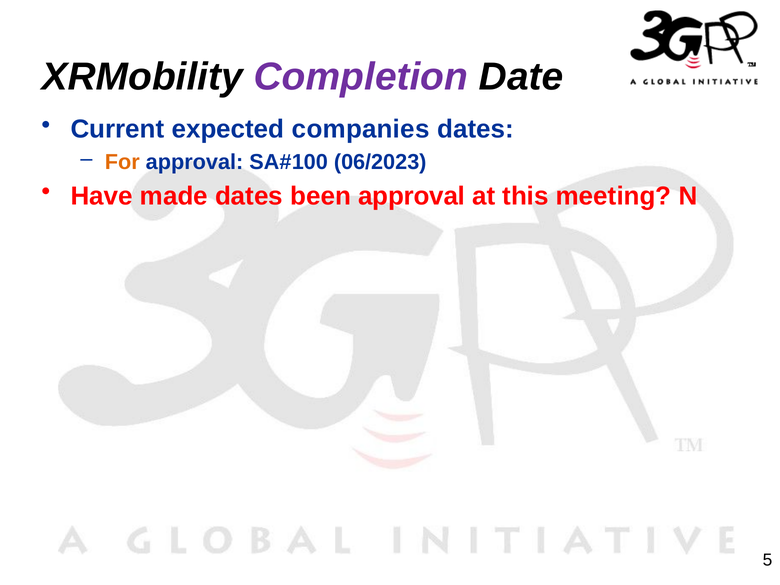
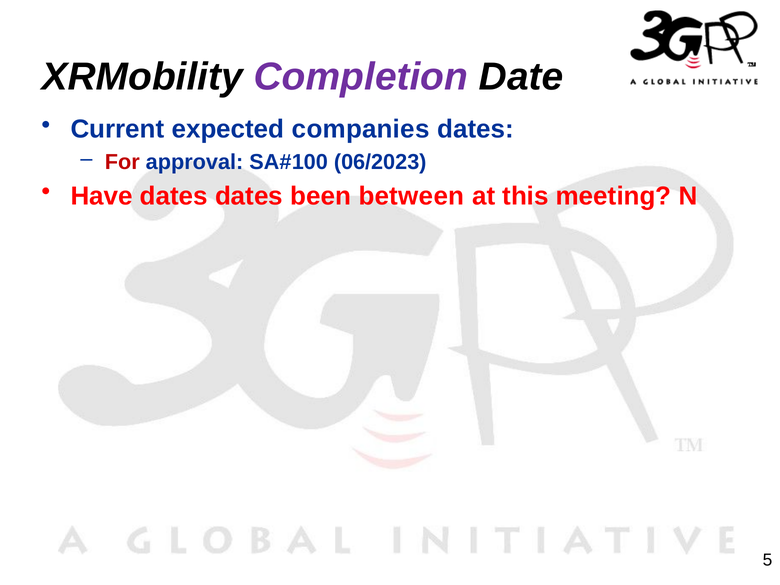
For colour: orange -> red (122, 162)
Have made: made -> dates (174, 196)
been approval: approval -> between (411, 196)
